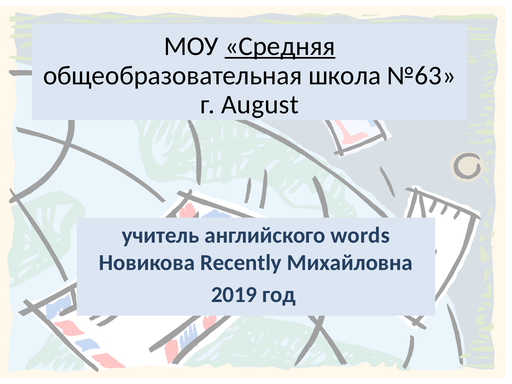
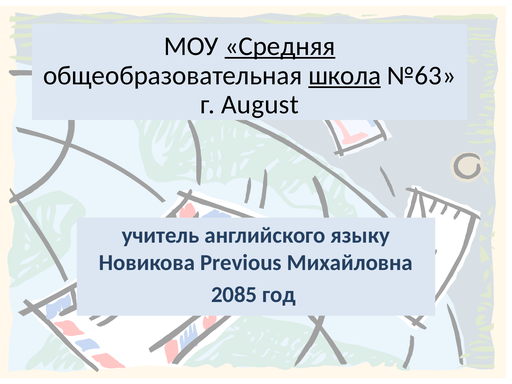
школа underline: none -> present (345, 76)
words: words -> языку (360, 235)
Recently: Recently -> Previous (241, 263)
2019: 2019 -> 2085 (234, 295)
